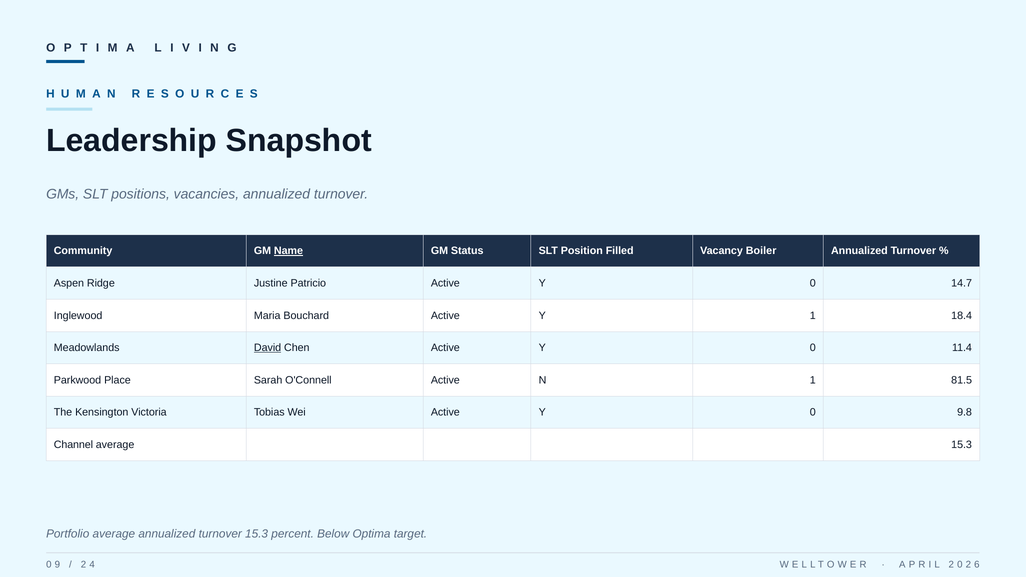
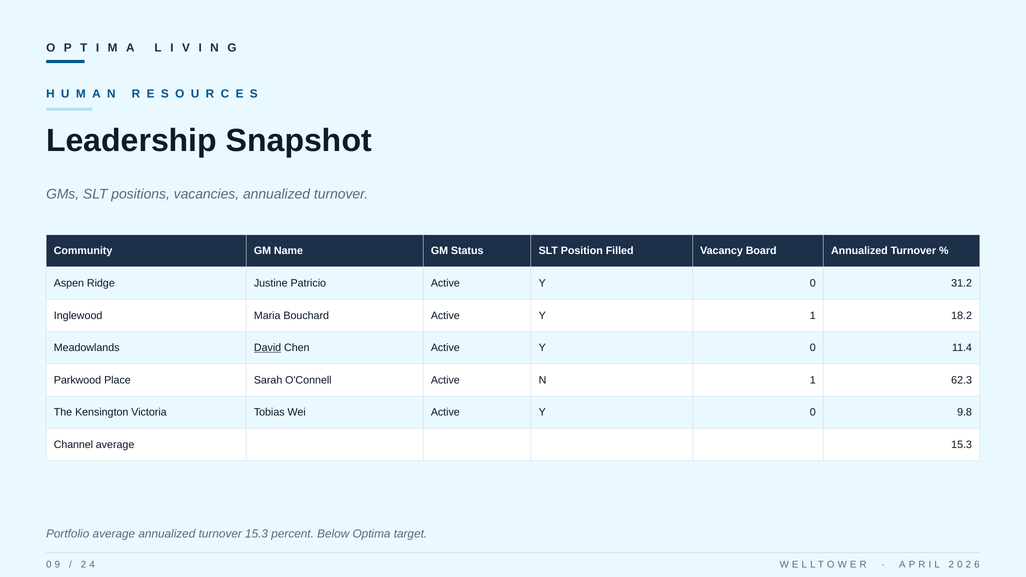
Name underline: present -> none (288, 251)
Boiler: Boiler -> Board (761, 251)
14.7: 14.7 -> 31.2 (962, 283)
18.4: 18.4 -> 18.2 (962, 316)
81.5: 81.5 -> 62.3 (962, 380)
